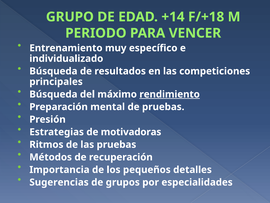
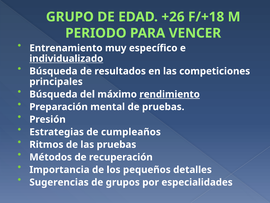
+14: +14 -> +26 (173, 17)
individualizado underline: none -> present (66, 58)
motivadoras: motivadoras -> cumpleaños (131, 132)
